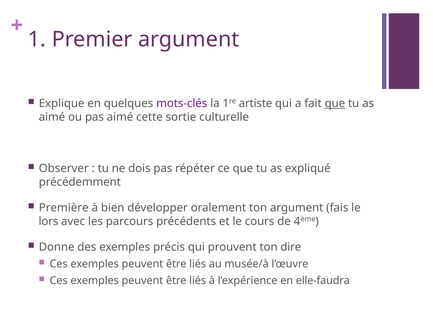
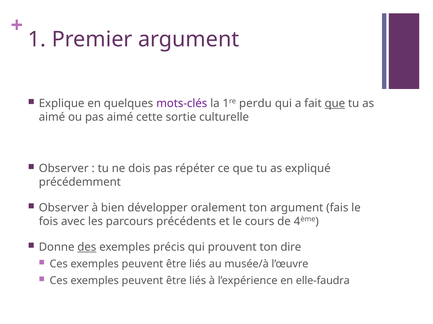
artiste: artiste -> perdu (255, 104)
Première: Première -> Observer (64, 208)
lors: lors -> fois (48, 222)
des underline: none -> present (87, 248)
